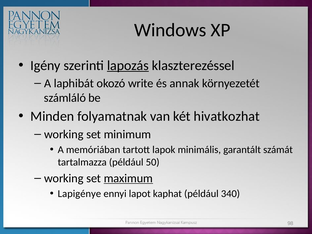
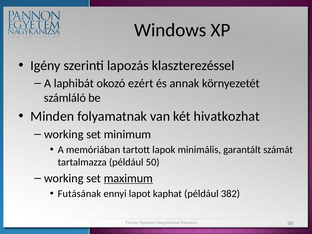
lapozás underline: present -> none (128, 65)
write: write -> ezért (141, 83)
Lapigénye: Lapigénye -> Futásának (79, 194)
340: 340 -> 382 (230, 194)
